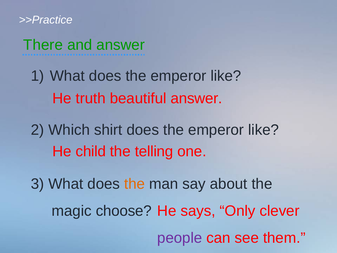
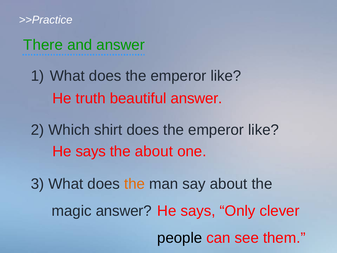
child: child -> says (91, 151)
the telling: telling -> about (154, 151)
magic choose: choose -> answer (124, 211)
people colour: purple -> black (180, 238)
